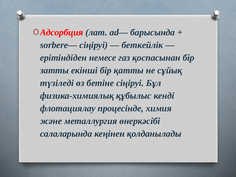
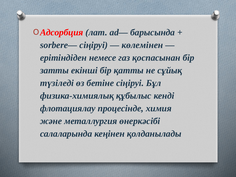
беткейлік: беткейлік -> көлемінен (142, 45)
